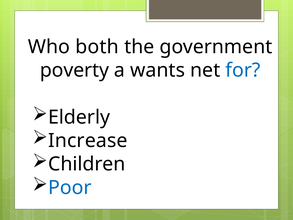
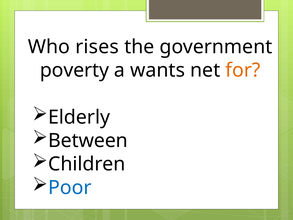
both: both -> rises (97, 47)
for colour: blue -> orange (243, 70)
Increase: Increase -> Between (88, 141)
